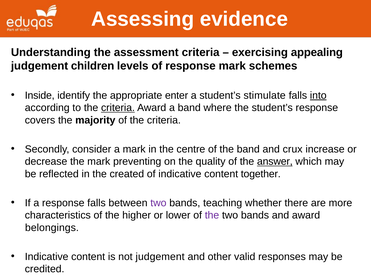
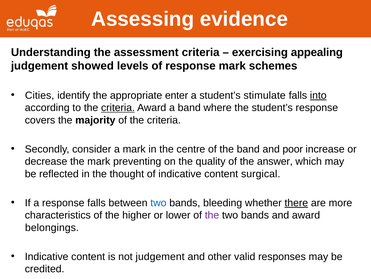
children: children -> showed (93, 66)
Inside: Inside -> Cities (40, 95)
crux: crux -> poor (293, 149)
answer underline: present -> none (275, 161)
created: created -> thought (127, 173)
together: together -> surgical (261, 173)
two colour: purple -> blue (158, 202)
teaching: teaching -> bleeding (223, 202)
there underline: none -> present (296, 202)
